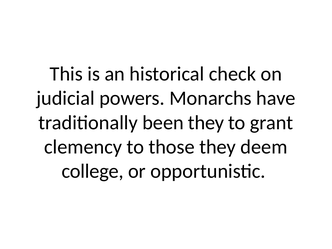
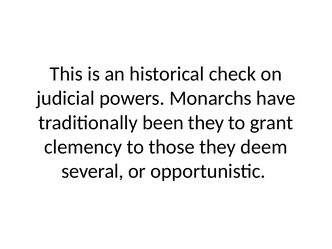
college: college -> several (93, 171)
